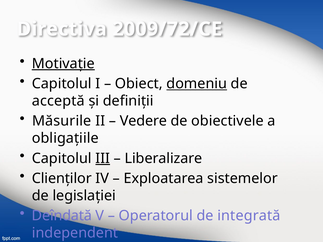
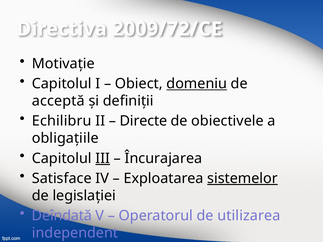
Motivaţie underline: present -> none (63, 64)
Măsurile: Măsurile -> Echilibru (62, 121)
Vedere: Vedere -> Directe (143, 121)
Liberalizare: Liberalizare -> Încurajarea (163, 158)
Clienţilor: Clienţilor -> Satisface (62, 179)
sistemelor underline: none -> present (242, 179)
integrată: integrată -> utilizarea (249, 216)
